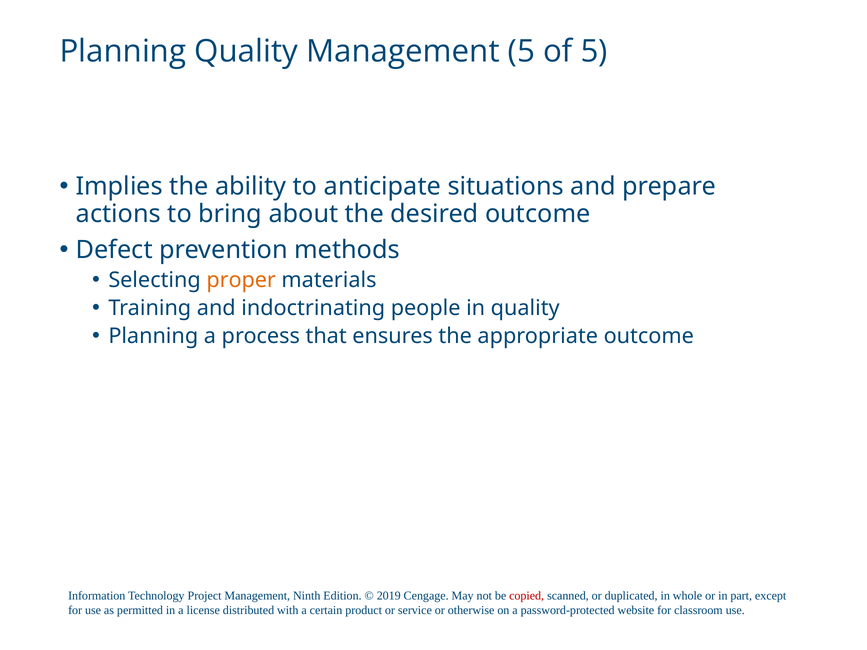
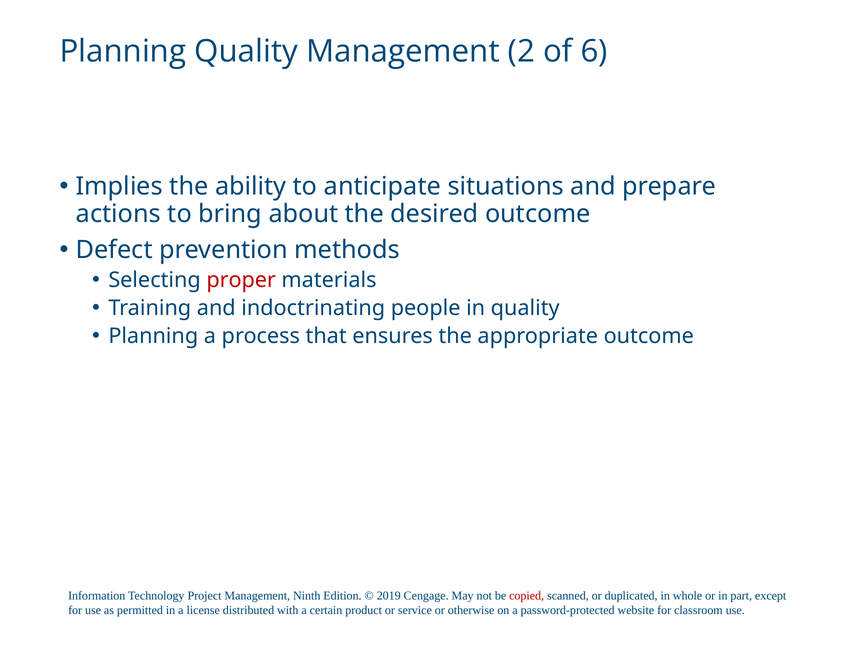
Management 5: 5 -> 2 (521, 51)
of 5: 5 -> 6 (594, 51)
proper colour: orange -> red (241, 280)
